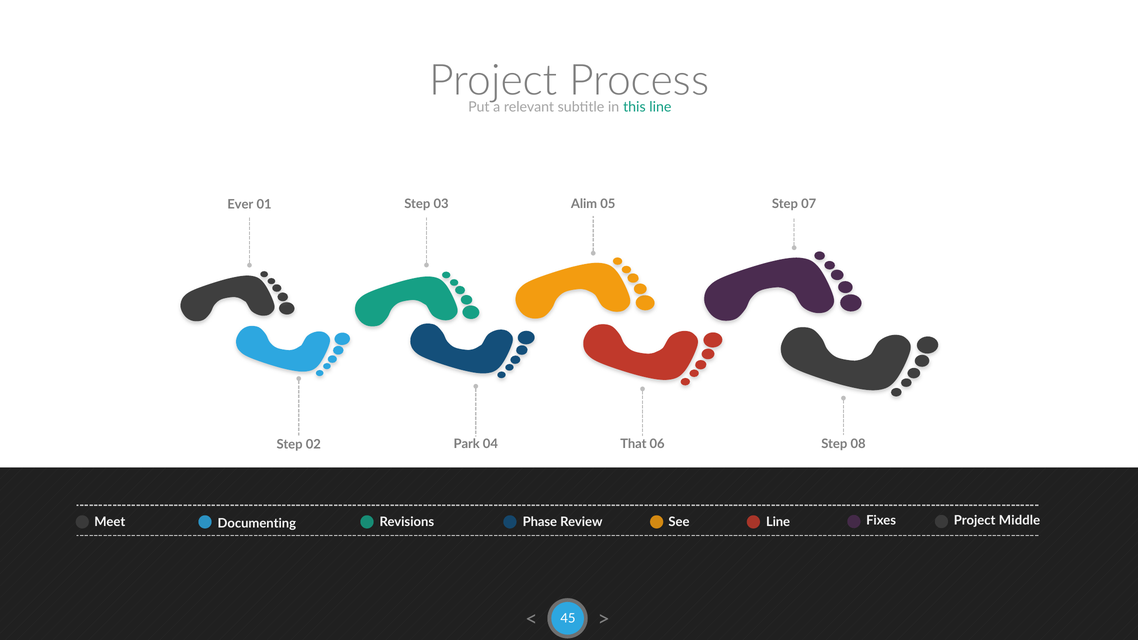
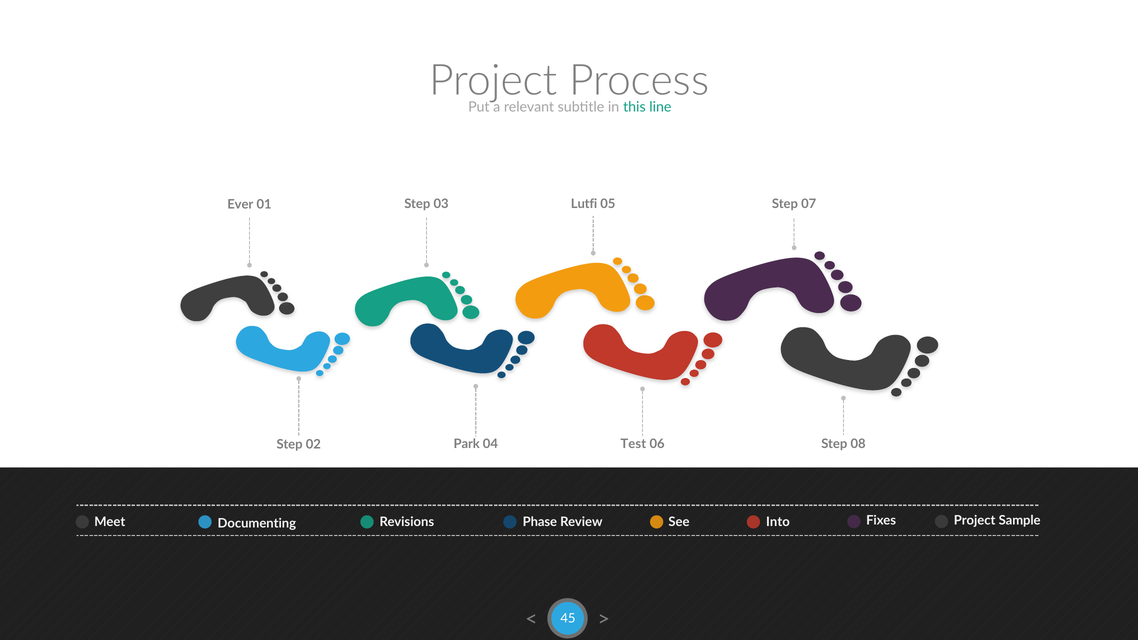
Alim: Alim -> Lutfi (584, 204)
That: That -> Test (633, 444)
Review Line: Line -> Into (778, 522)
Middle: Middle -> Sample (1020, 520)
